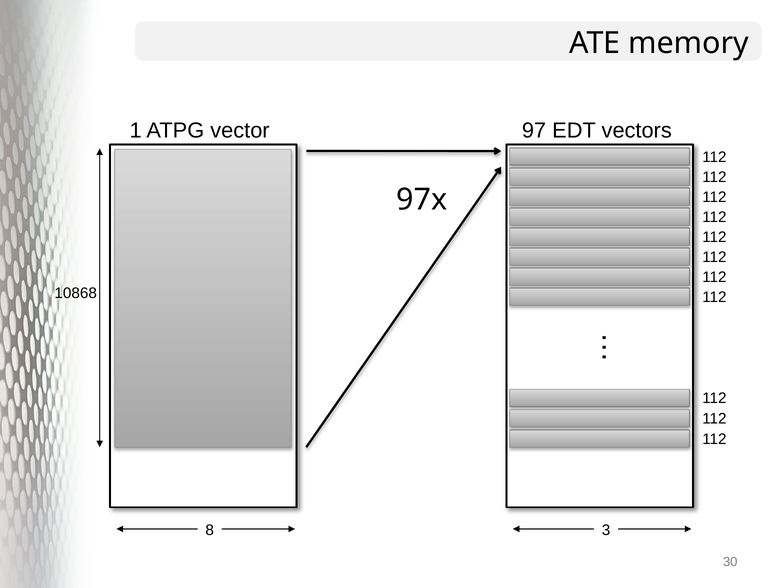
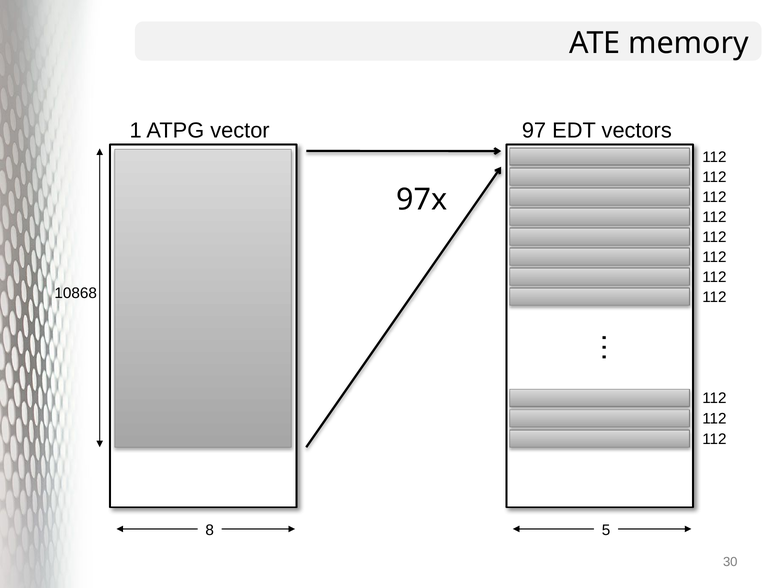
3: 3 -> 5 (606, 530)
